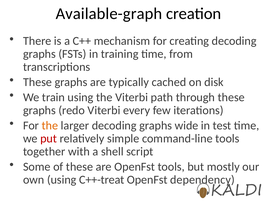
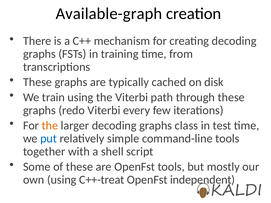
wide: wide -> class (186, 126)
put colour: red -> blue (49, 139)
dependency: dependency -> independent (203, 180)
